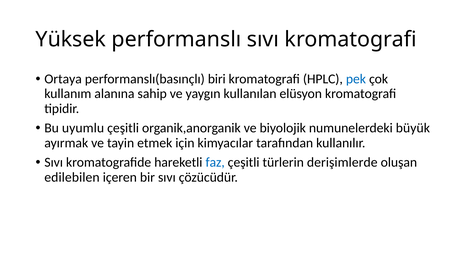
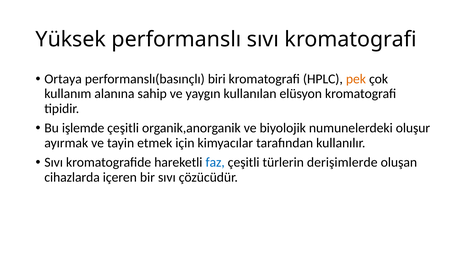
pek colour: blue -> orange (356, 79)
uyumlu: uyumlu -> işlemde (83, 128)
büyük: büyük -> oluşur (413, 128)
edilebilen: edilebilen -> cihazlarda (72, 177)
